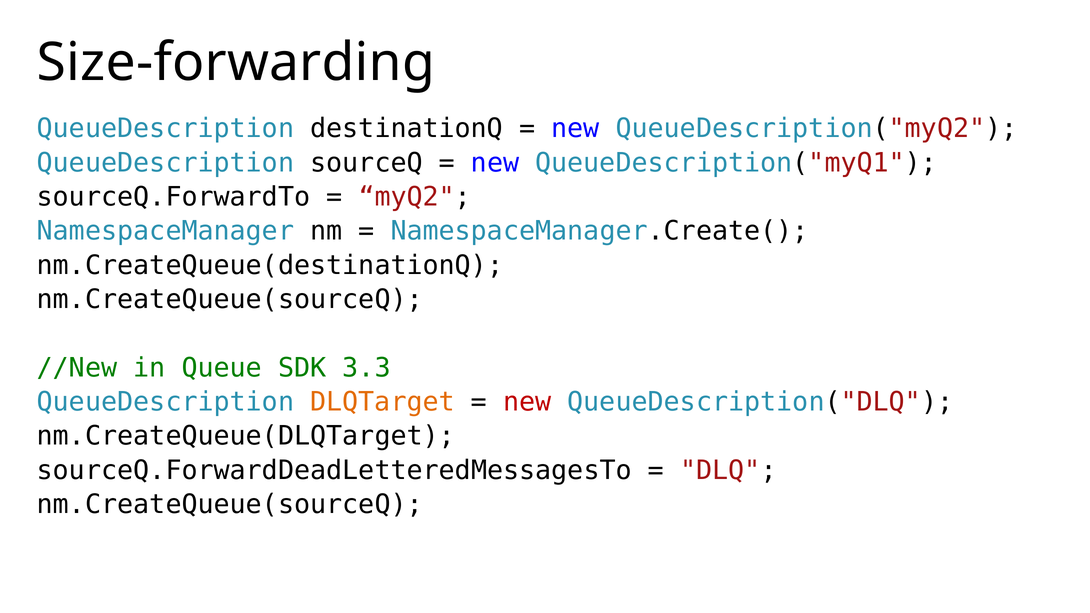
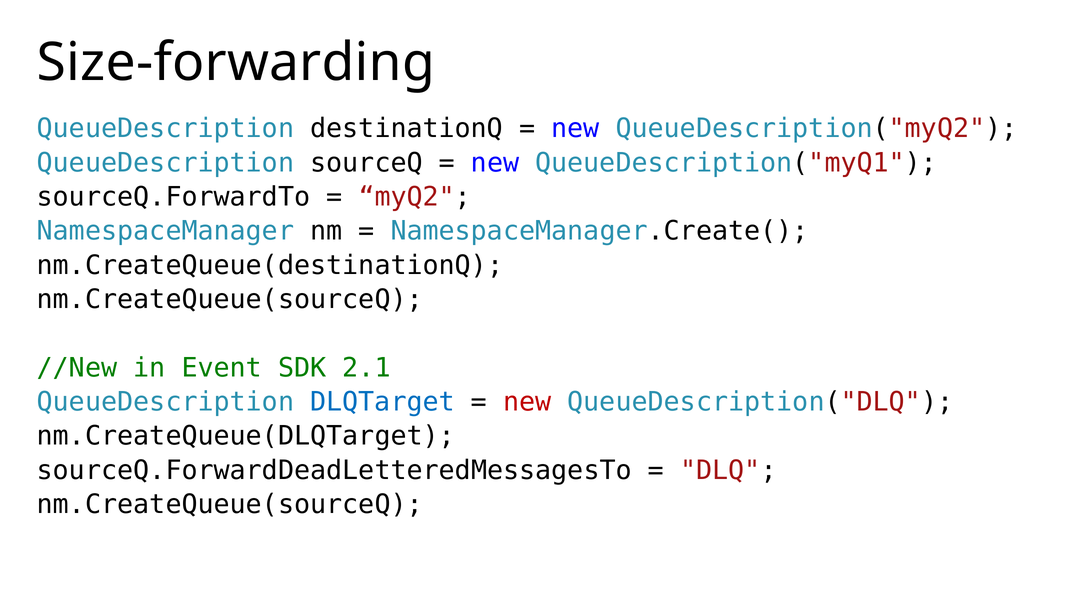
Queue: Queue -> Event (222, 368)
3.3: 3.3 -> 2.1 (366, 368)
DLQTarget colour: orange -> blue (383, 402)
